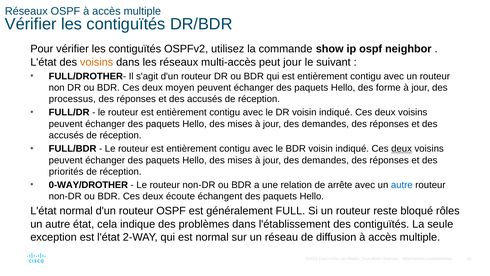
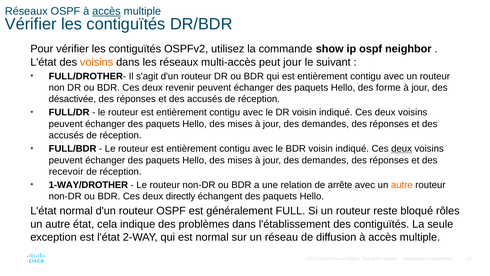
accès underline: none -> present (106, 11)
moyen: moyen -> revenir (180, 88)
processus: processus -> désactivée (72, 99)
priorités: priorités -> recevoir (66, 171)
0-WAY/DROTHER: 0-WAY/DROTHER -> 1-WAY/DROTHER (88, 185)
autre colour: blue -> orange (402, 185)
écoute: écoute -> directly (181, 196)
